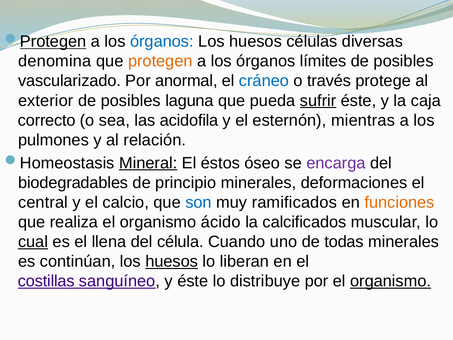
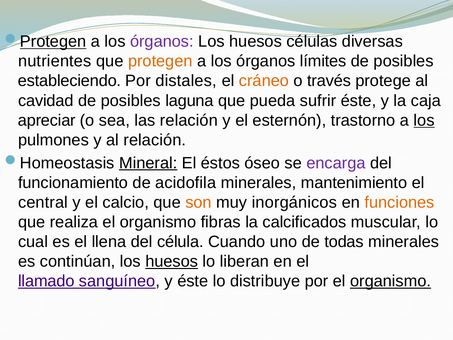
órganos colour: blue -> purple (162, 42)
denomina: denomina -> nutrientes (55, 61)
vascularizado: vascularizado -> estableciendo (69, 81)
anormal: anormal -> distales (186, 81)
cráneo colour: blue -> orange (264, 81)
exterior: exterior -> cavidad (46, 101)
sufrir underline: present -> none (318, 101)
correcto: correcto -> apreciar (47, 120)
las acidofila: acidofila -> relación (189, 120)
mientras: mientras -> trastorno (363, 120)
los underline: none -> present (424, 120)
biodegradables: biodegradables -> funcionamiento (73, 182)
principio: principio -> acidofila (186, 182)
deformaciones: deformaciones -> mantenimiento (354, 182)
son colour: blue -> orange (199, 202)
ramificados: ramificados -> inorgánicos (294, 202)
ácido: ácido -> fibras (221, 222)
cual underline: present -> none (33, 242)
costillas: costillas -> llamado (46, 281)
